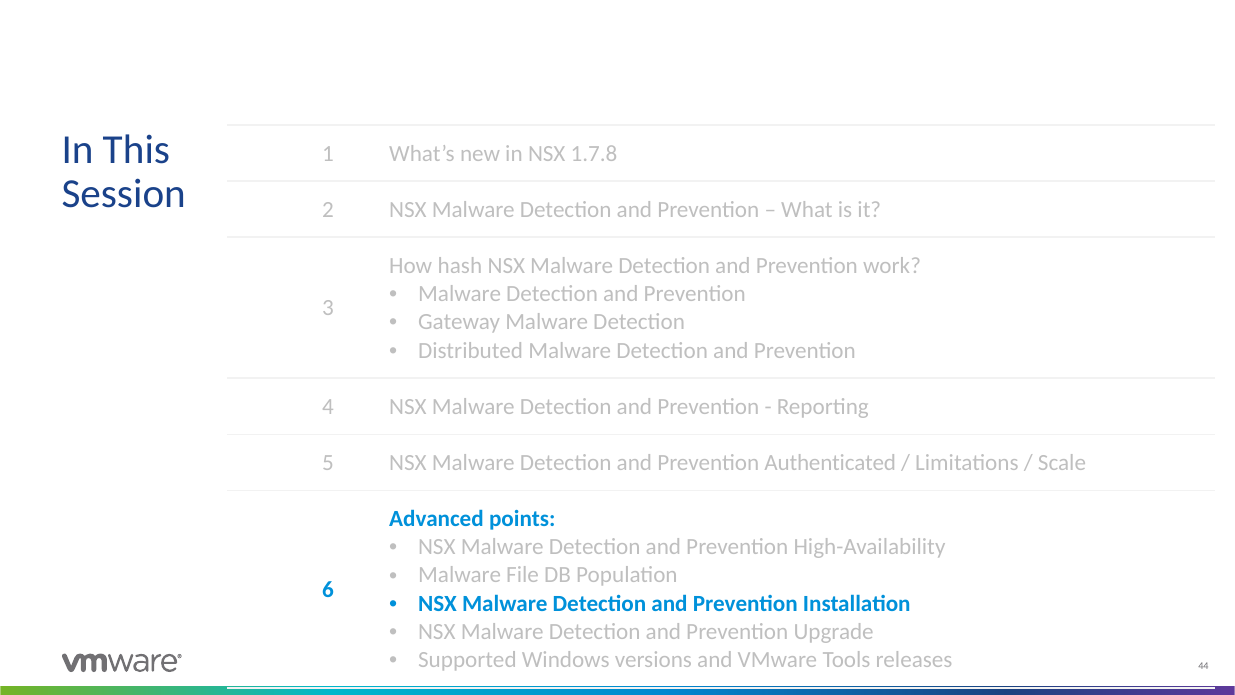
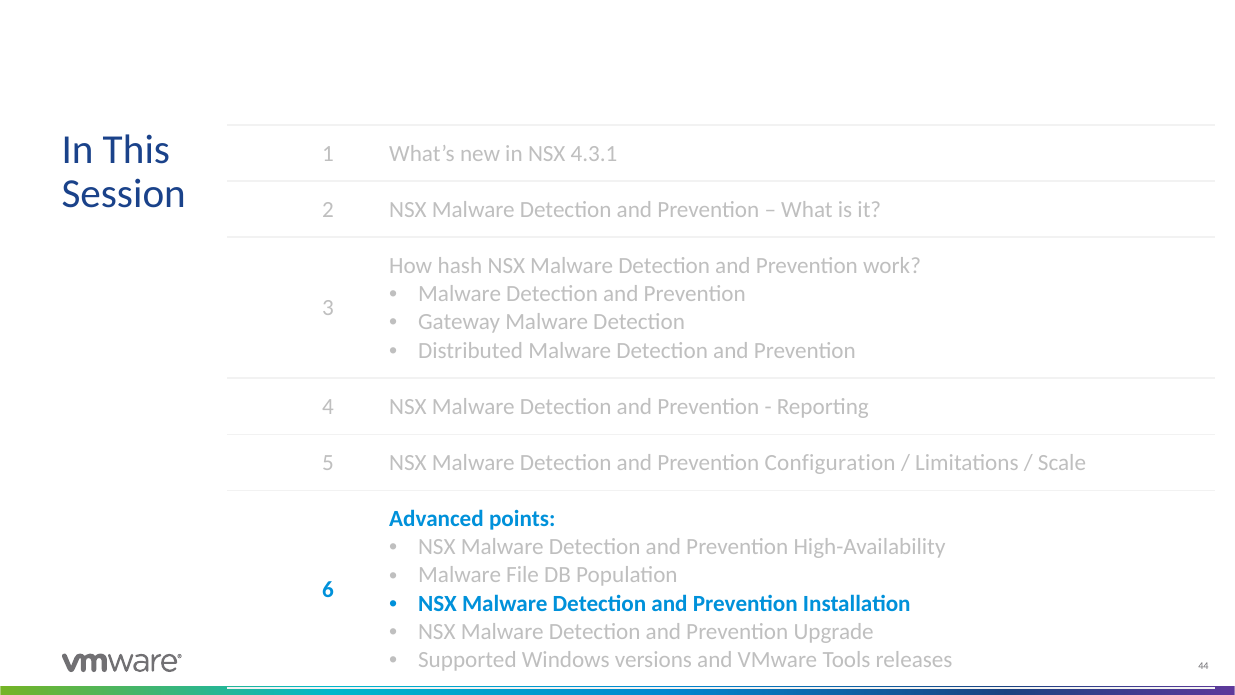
1.7.8: 1.7.8 -> 4.3.1 (594, 153)
Authenticated: Authenticated -> Configuration (830, 462)
